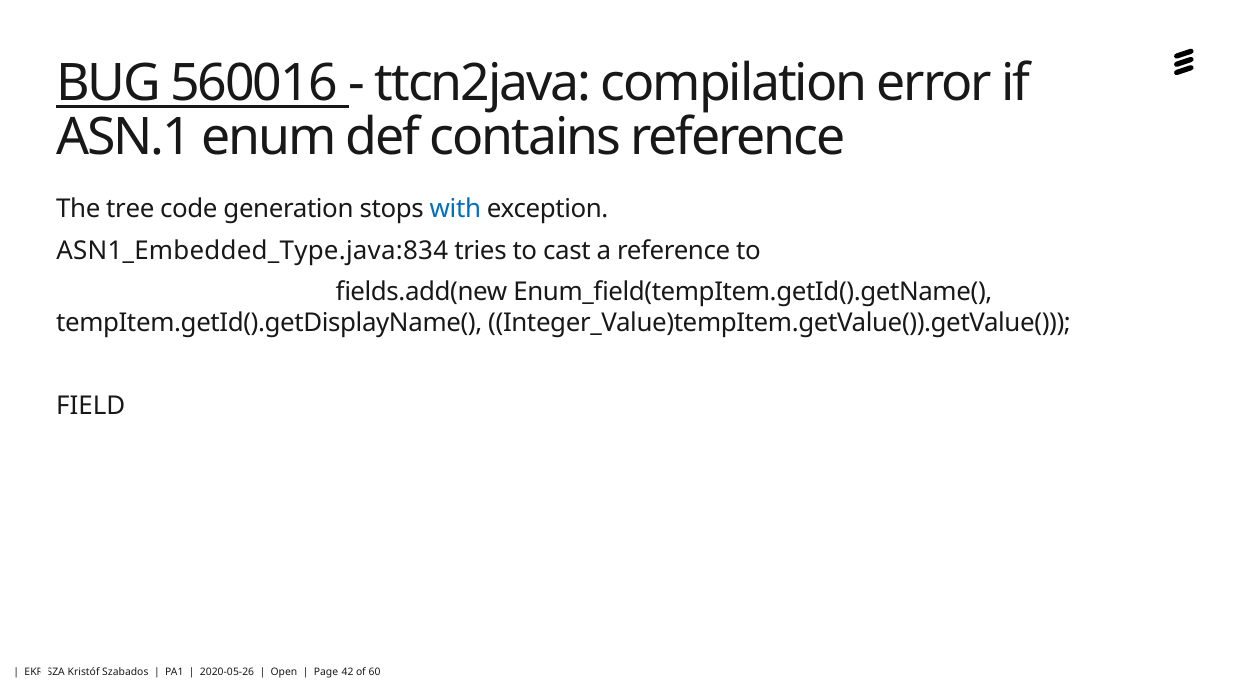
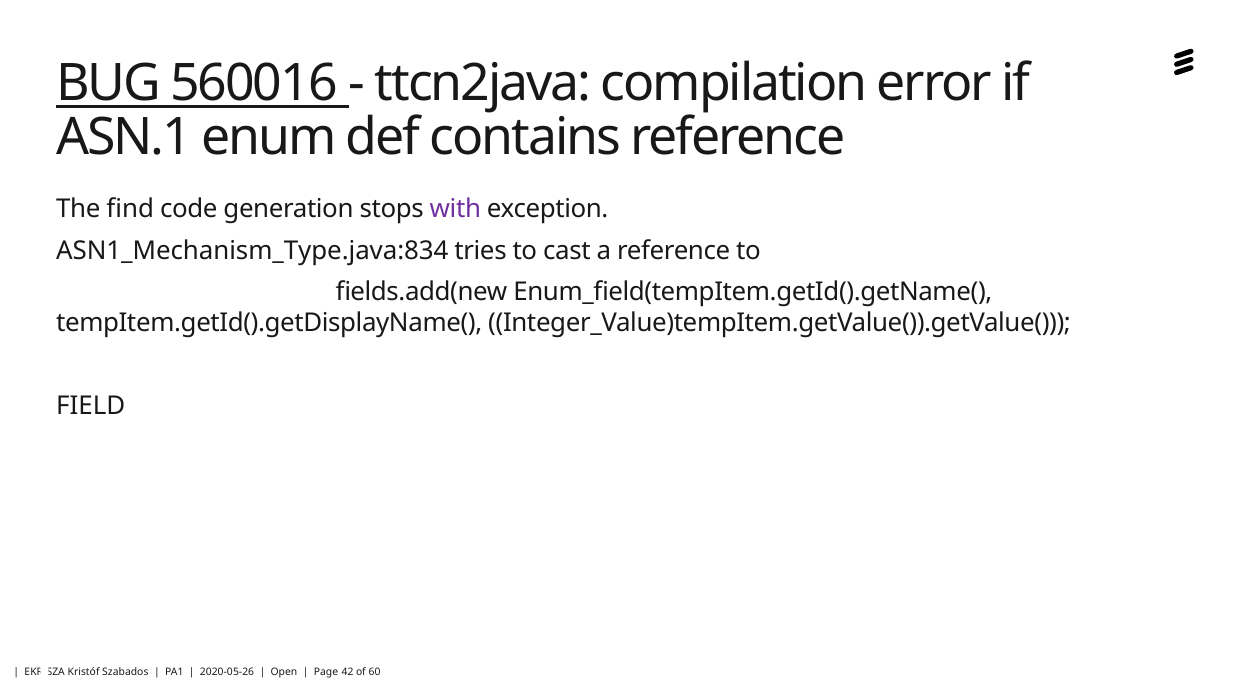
tree: tree -> find (130, 209)
with colour: blue -> purple (455, 209)
ASN1_Embedded_Type.java:834: ASN1_Embedded_Type.java:834 -> ASN1_Mechanism_Type.java:834 (252, 250)
